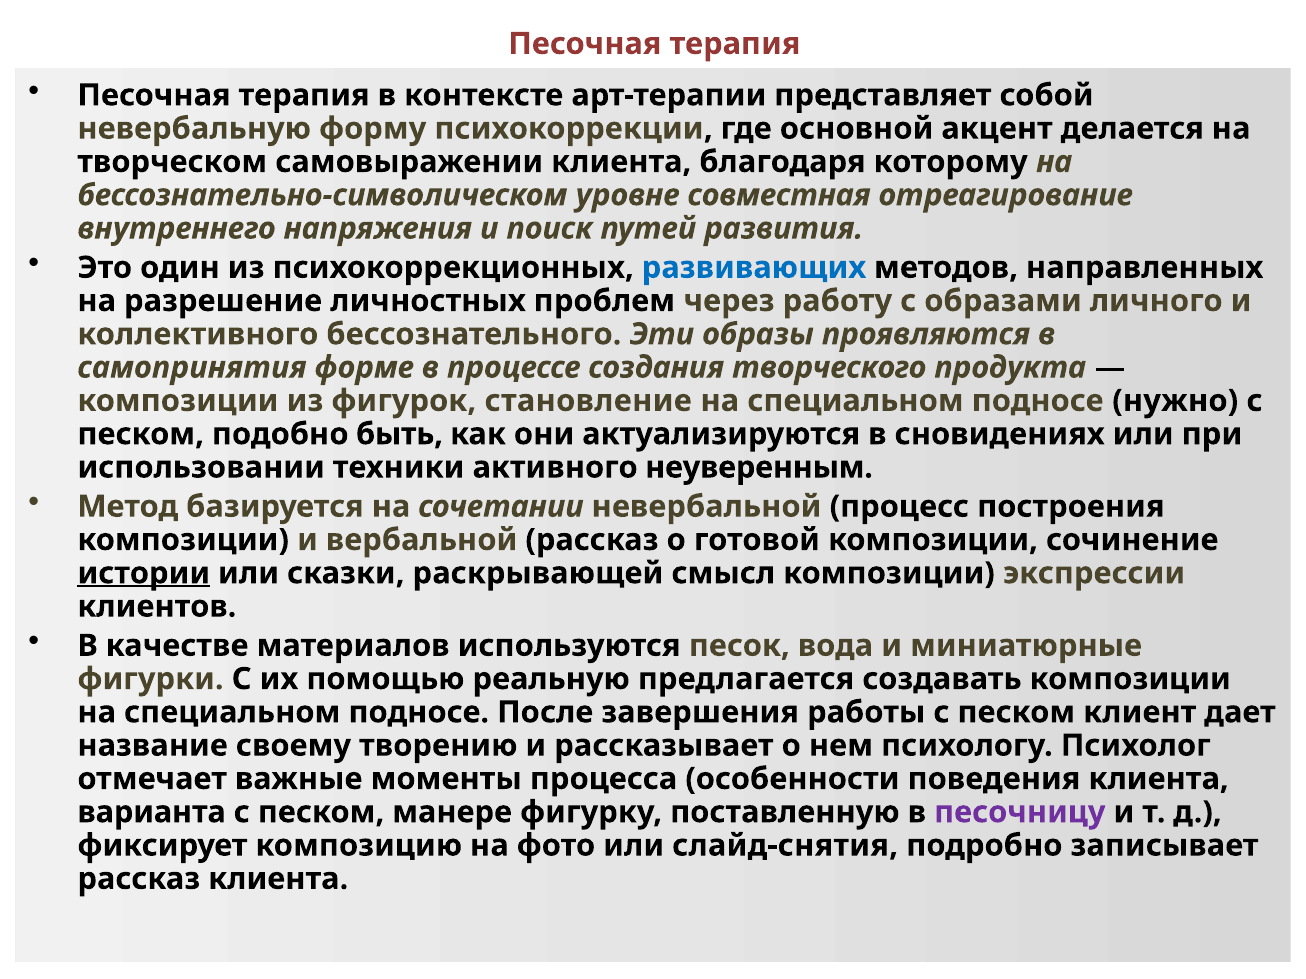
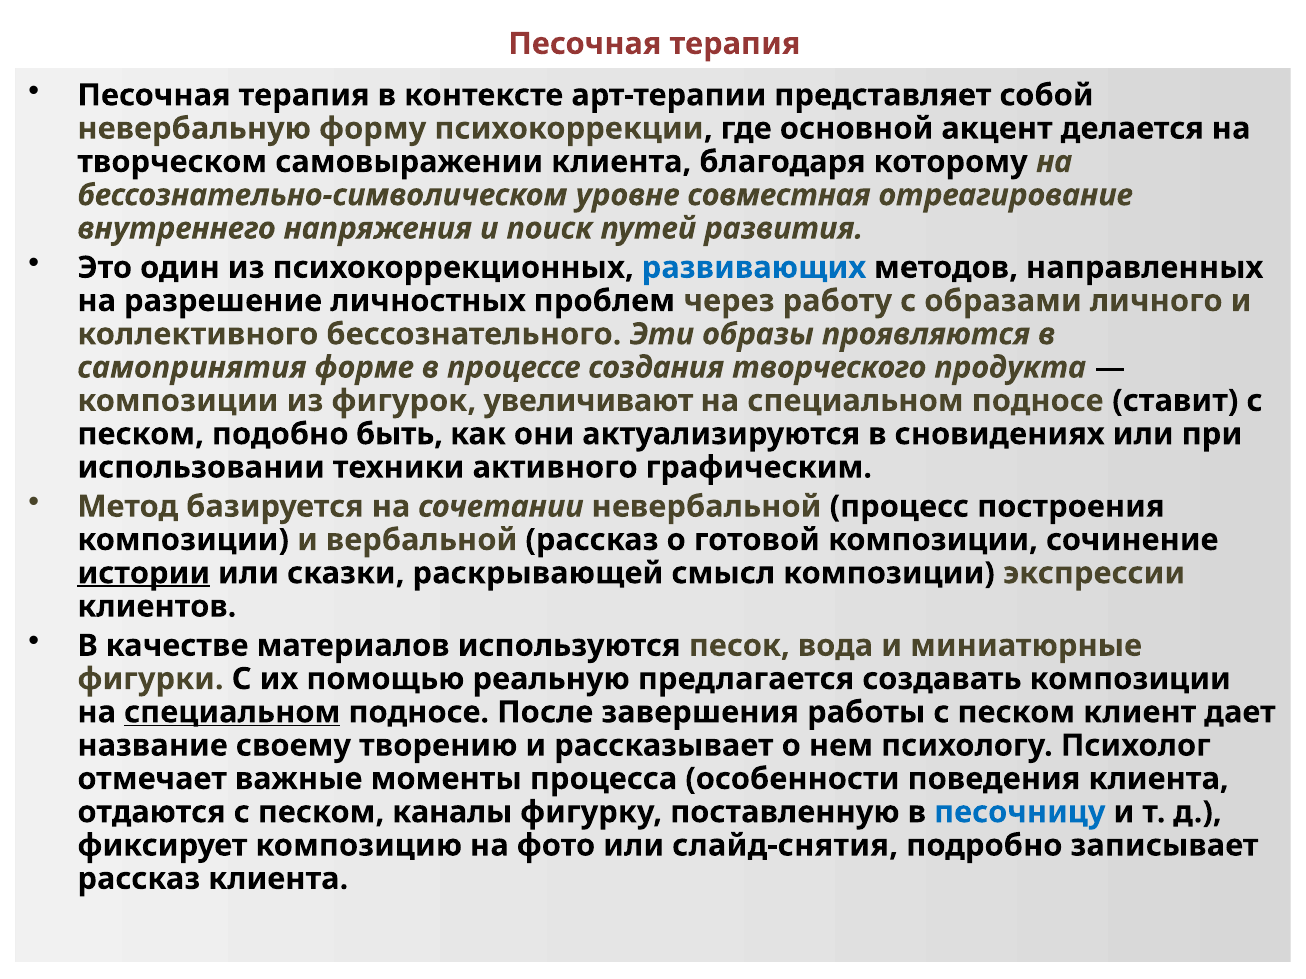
становление: становление -> увеличивают (588, 401)
нужно: нужно -> ставит (1175, 401)
неуверенным: неуверенным -> графическим (759, 468)
специальном underline: none -> present (232, 713)
варианта: варианта -> отдаются (152, 813)
манере: манере -> каналы (452, 813)
песочницу colour: purple -> blue (1020, 813)
